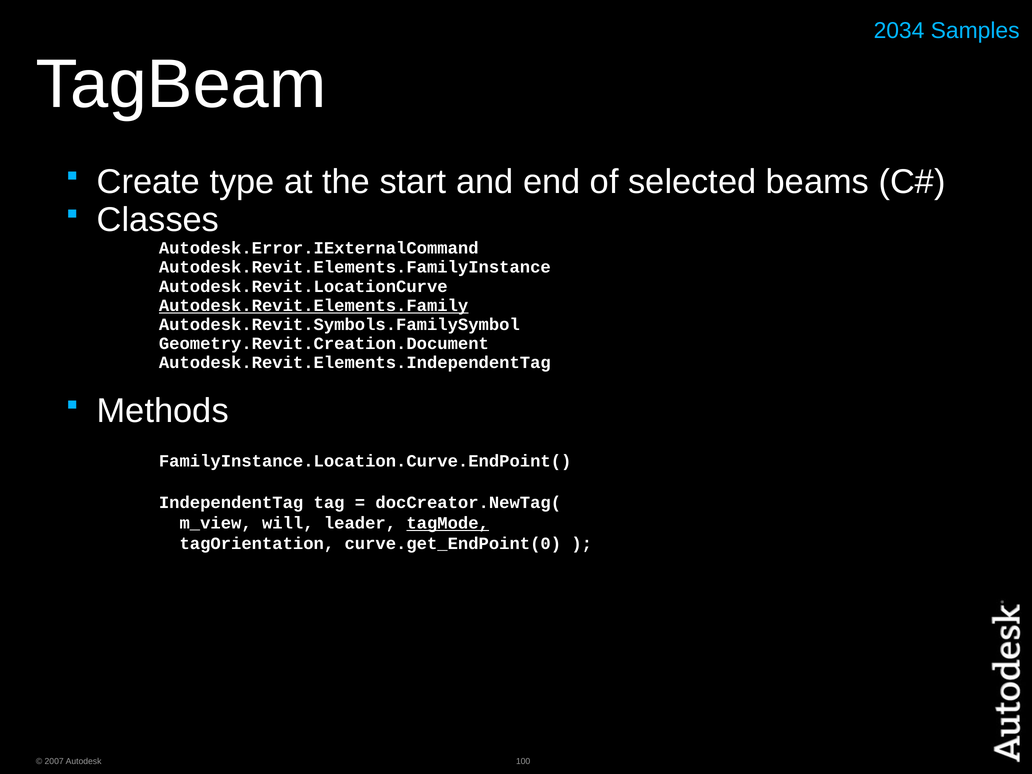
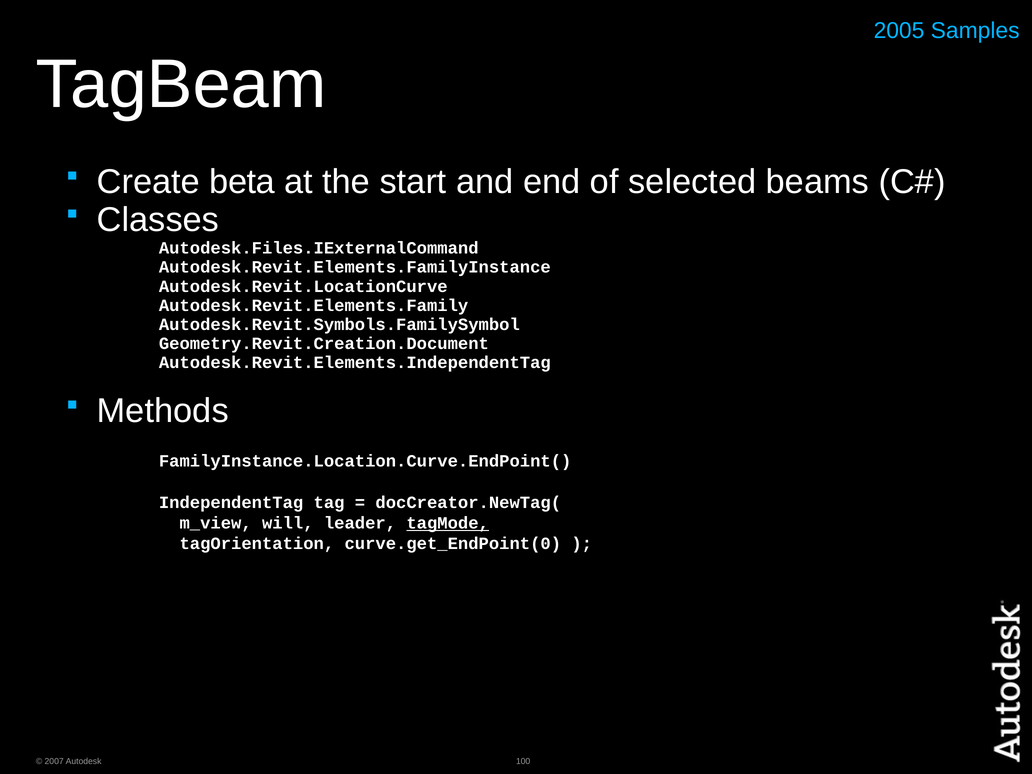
2034: 2034 -> 2005 (899, 31)
type: type -> beta (242, 182)
Autodesk.Error.IExternalCommand: Autodesk.Error.IExternalCommand -> Autodesk.Files.IExternalCommand (319, 248)
Autodesk.Revit.Elements.Family underline: present -> none (314, 305)
